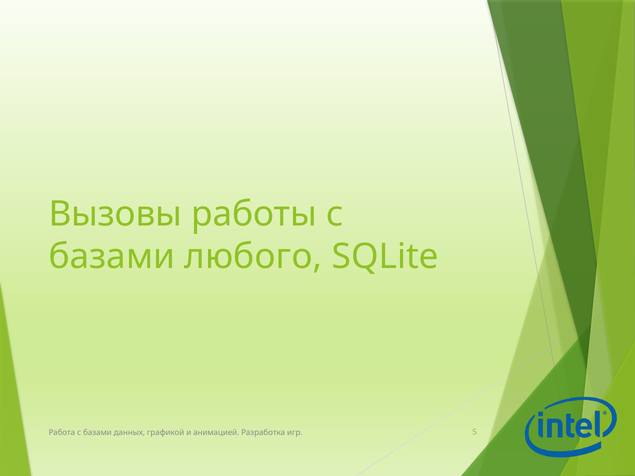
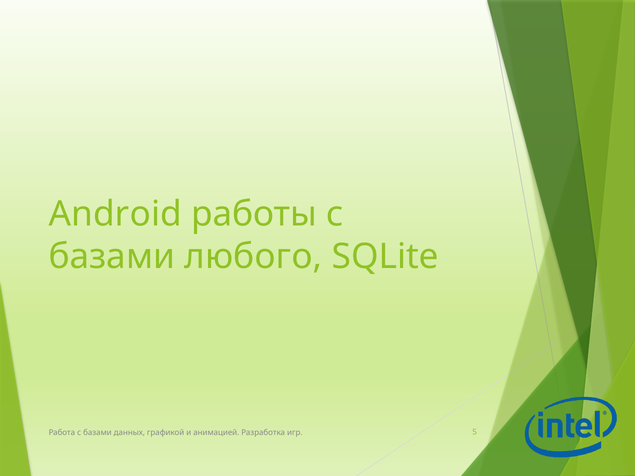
Вызовы: Вызовы -> Android (115, 214)
